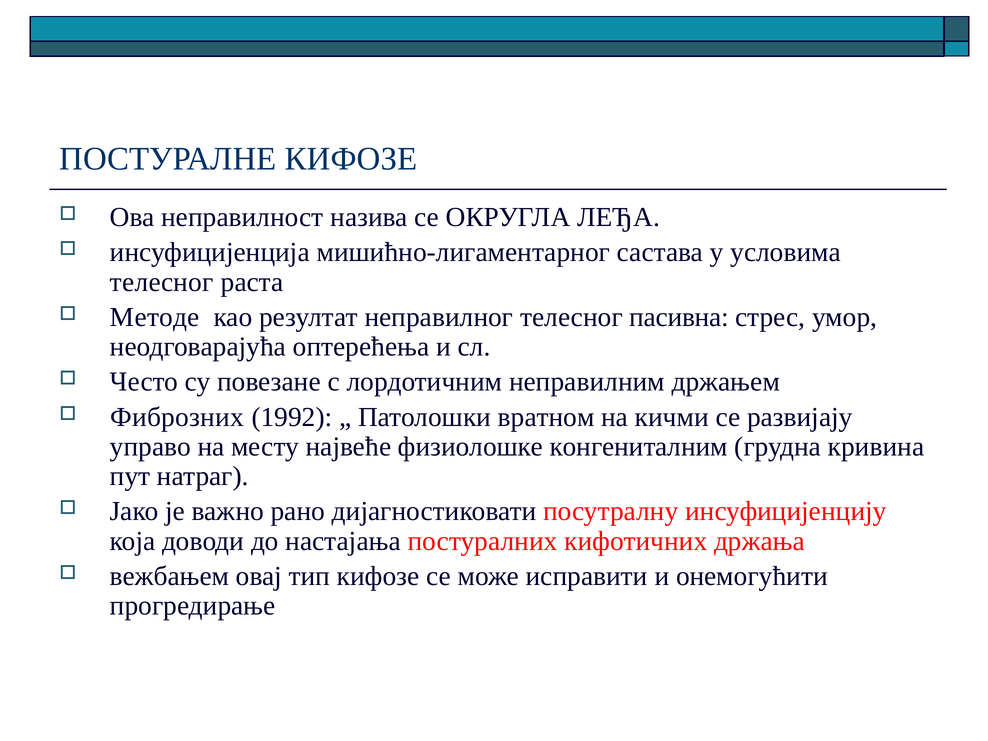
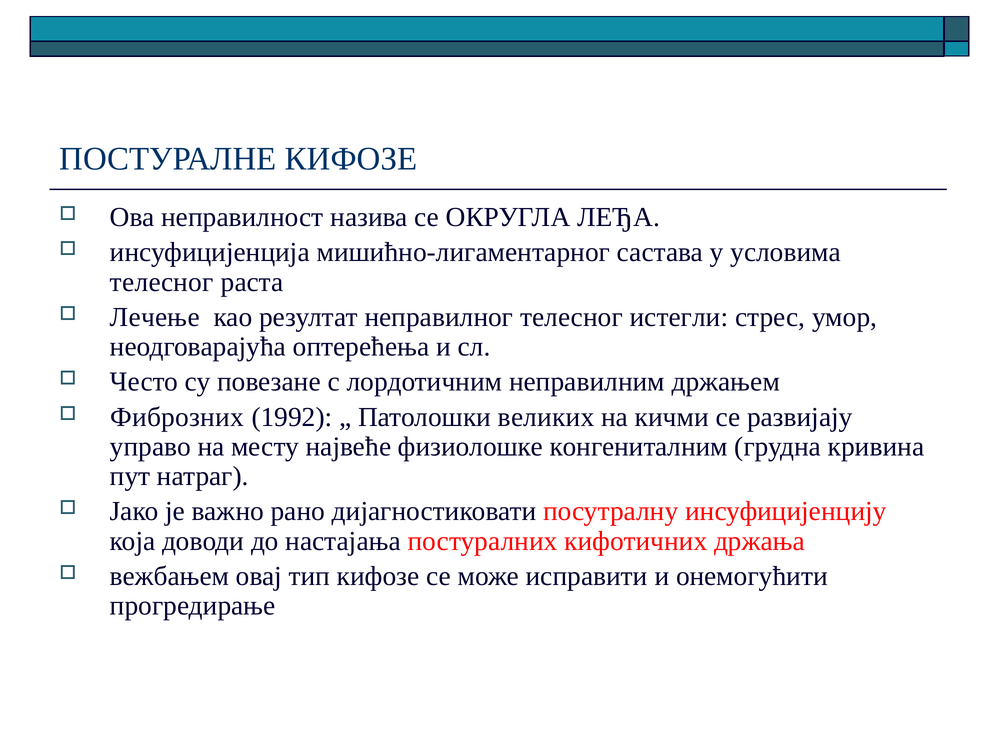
Методе: Методе -> Лечење (155, 317)
пасивна: пасивна -> истегли (679, 317)
вратном: вратном -> великих (546, 417)
